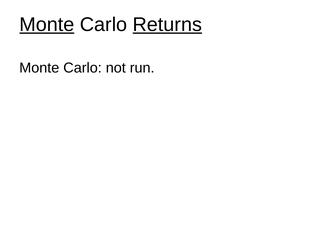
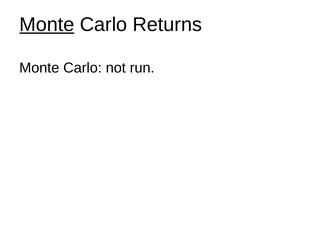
Returns underline: present -> none (167, 25)
